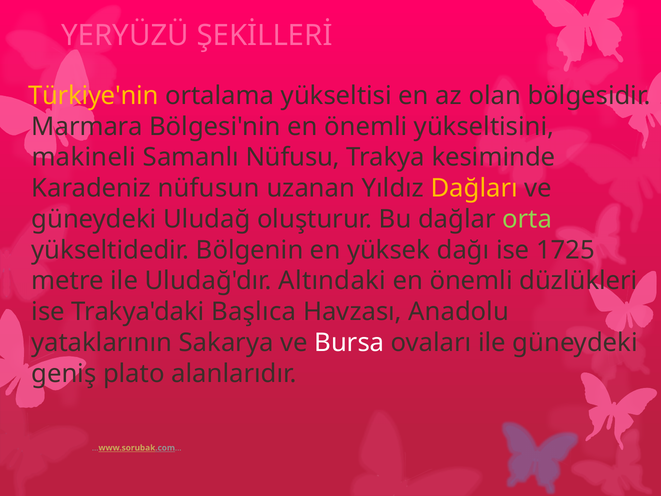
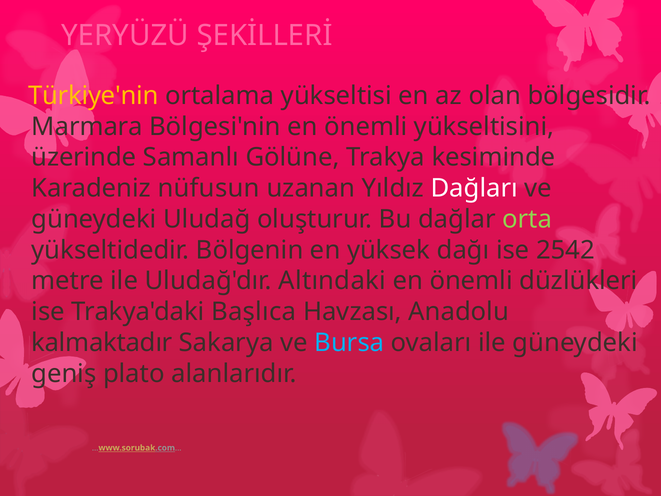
makineli: makineli -> üzerinde (84, 157)
Nüfusu: Nüfusu -> Gölüne (293, 157)
Dağları colour: yellow -> white (474, 188)
1725: 1725 -> 2542 (565, 250)
yataklarının: yataklarının -> kalmaktadır (102, 343)
Bursa colour: white -> light blue (349, 343)
